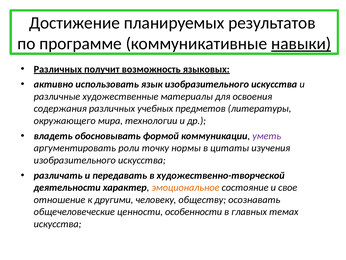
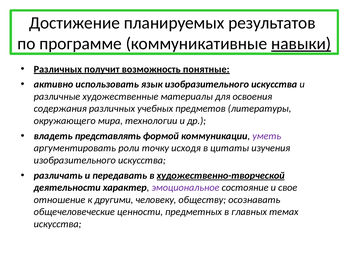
языковых: языковых -> понятные (206, 69)
обосновывать: обосновывать -> представлять (108, 136)
нормы: нормы -> исходя (186, 148)
художественно-творческой underline: none -> present (221, 175)
эмоциональное colour: orange -> purple (185, 187)
особенности: особенности -> предметных (194, 211)
